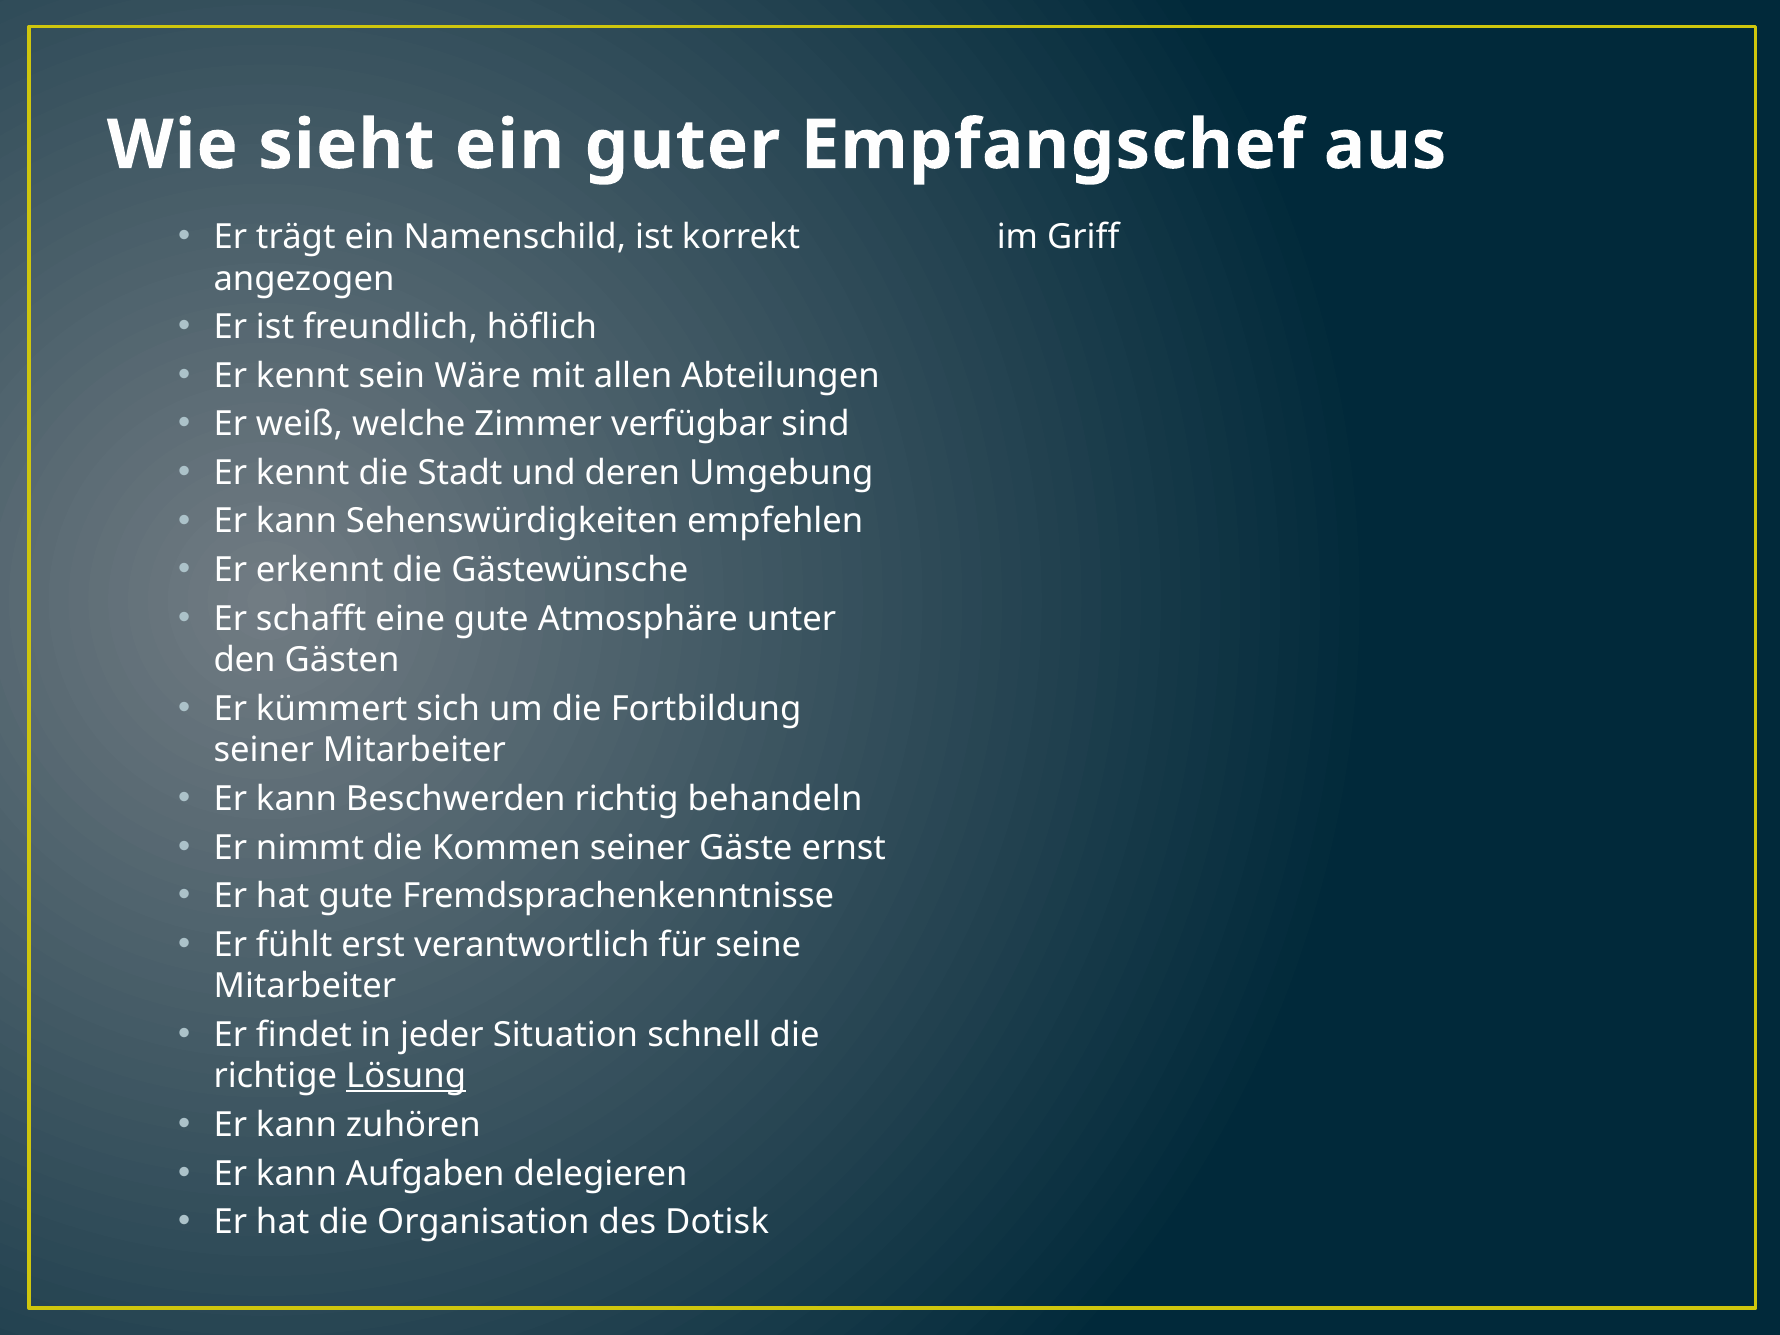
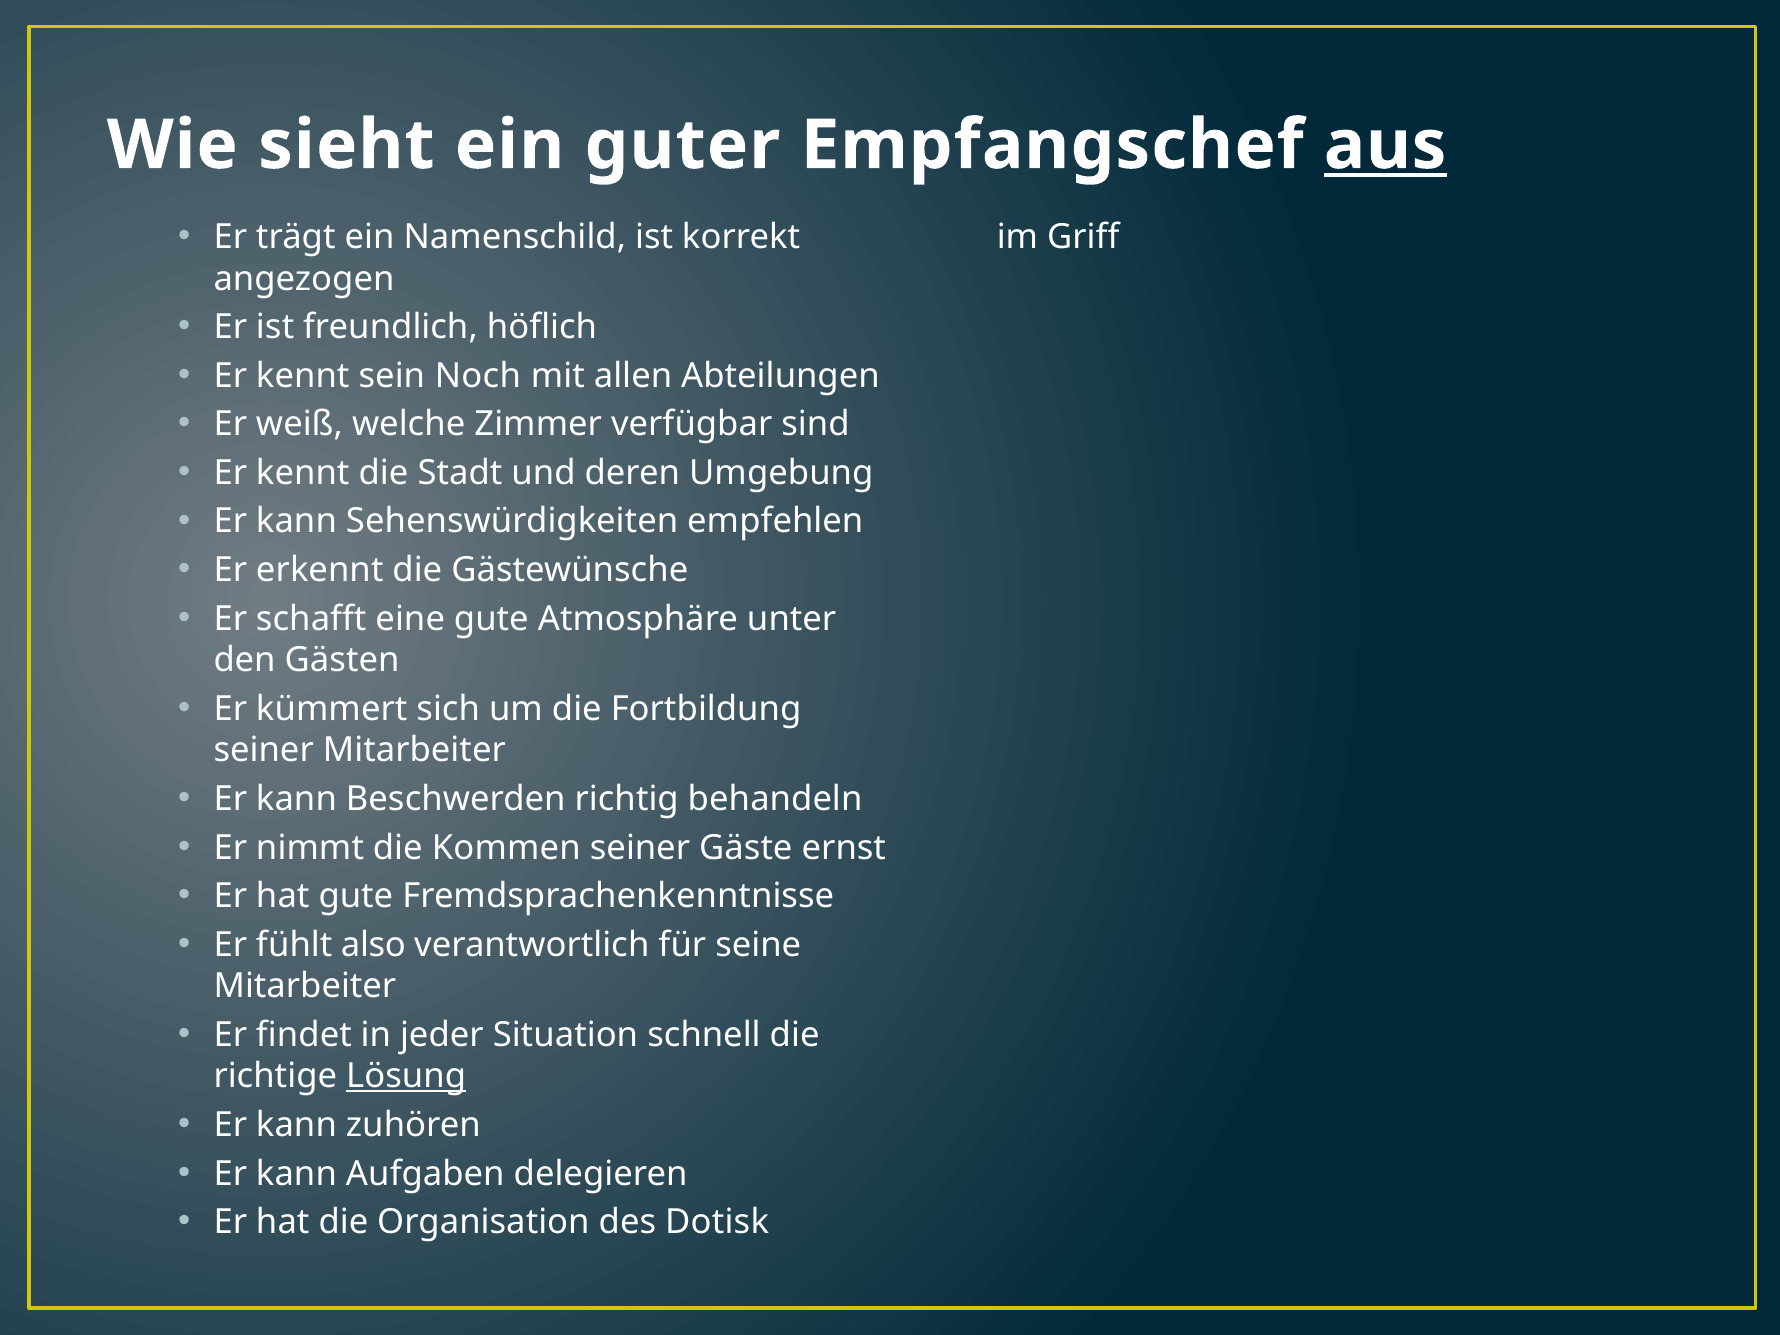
aus underline: none -> present (1385, 145)
Wäre: Wäre -> Noch (478, 376)
erst: erst -> also (373, 945)
